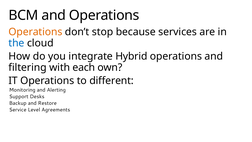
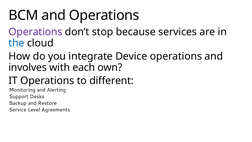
Operations colour: orange -> purple (35, 32)
Hybrid: Hybrid -> Device (131, 56)
filtering: filtering -> involves (28, 67)
